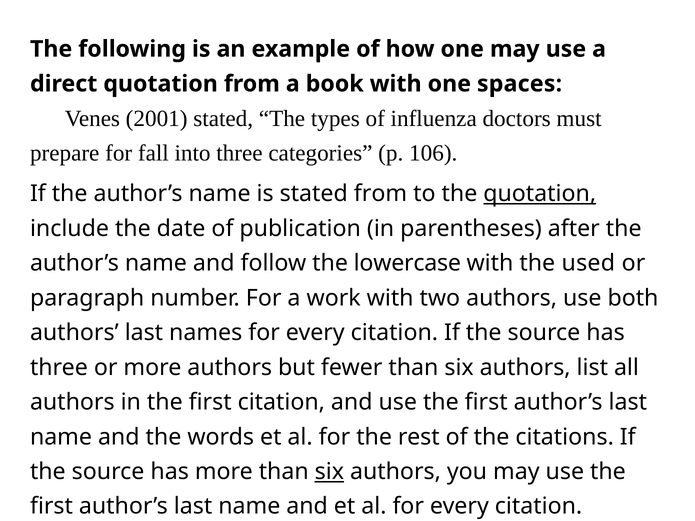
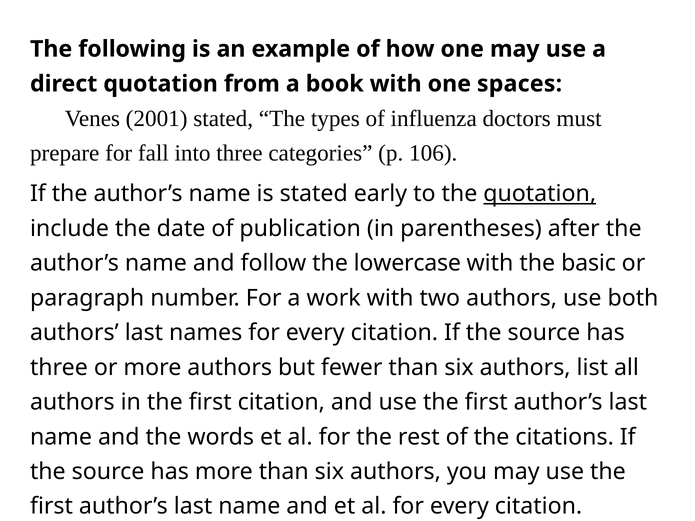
stated from: from -> early (380, 194)
used: used -> basic (589, 263)
six underline: present -> none (329, 472)
